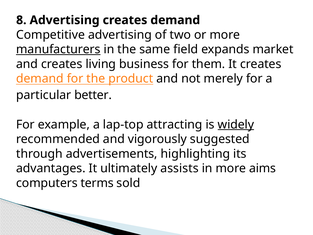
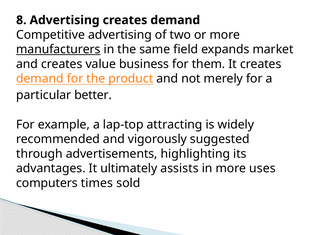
living: living -> value (101, 64)
widely underline: present -> none (236, 124)
aims: aims -> uses (262, 168)
terms: terms -> times (97, 183)
